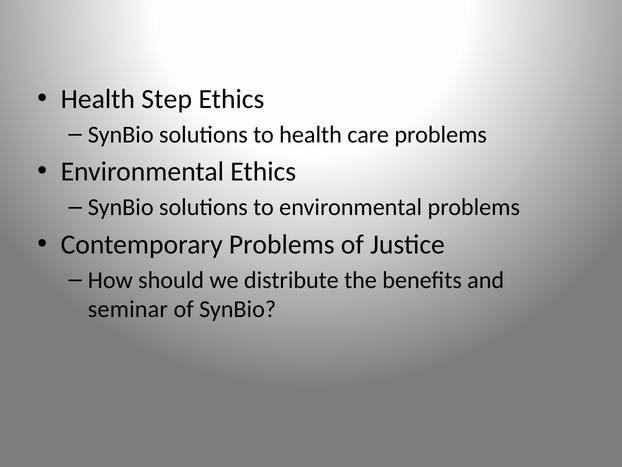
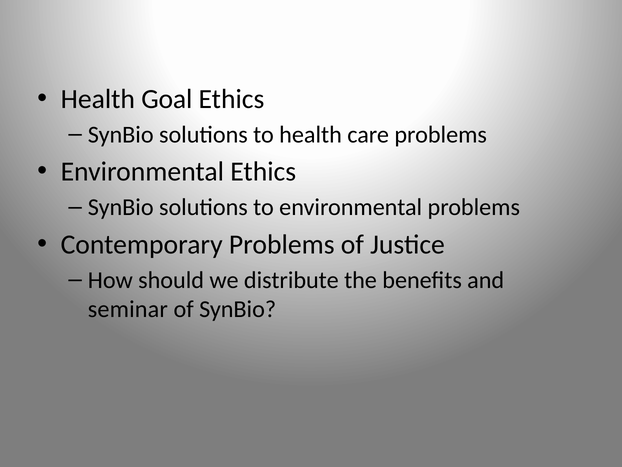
Step: Step -> Goal (167, 99)
